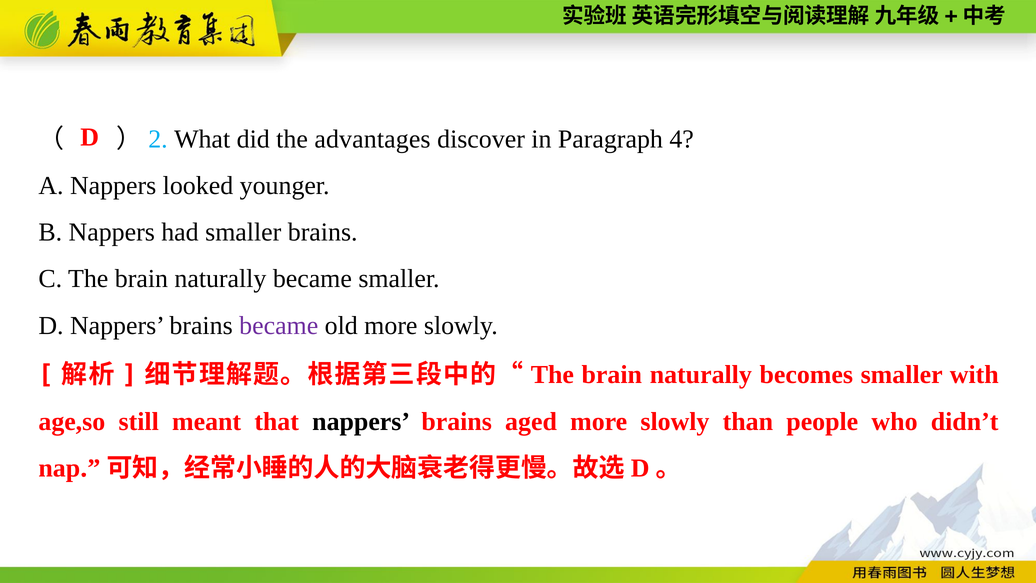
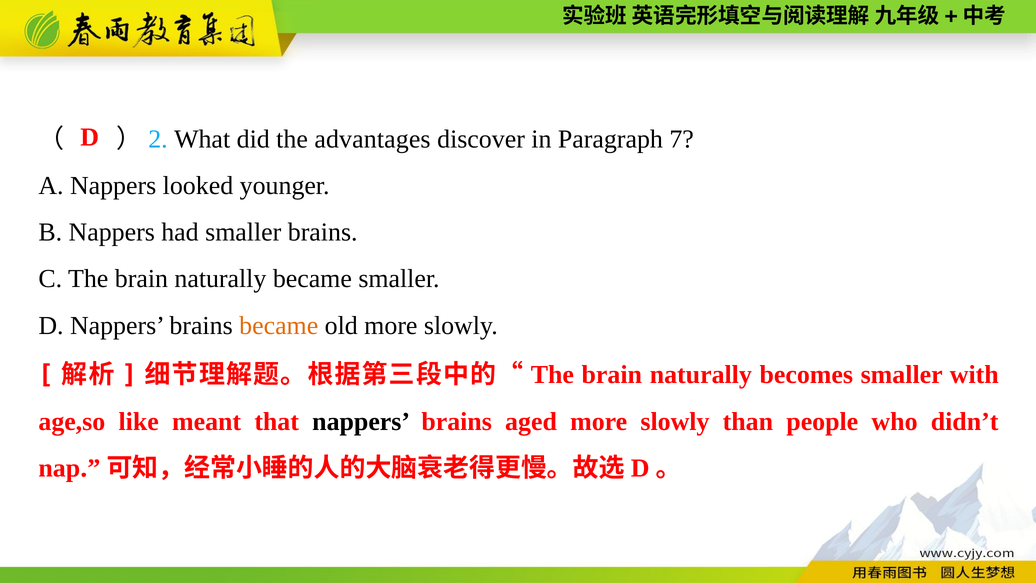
4: 4 -> 7 (682, 139)
became colour: purple -> orange (279, 325)
still: still -> like (139, 421)
